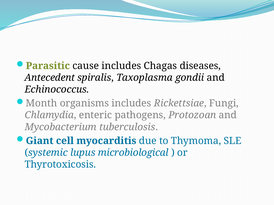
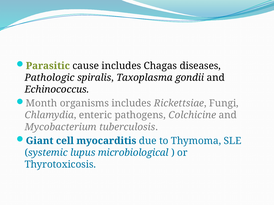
Antecedent: Antecedent -> Pathologic (50, 78)
Protozoan: Protozoan -> Colchicine (192, 115)
